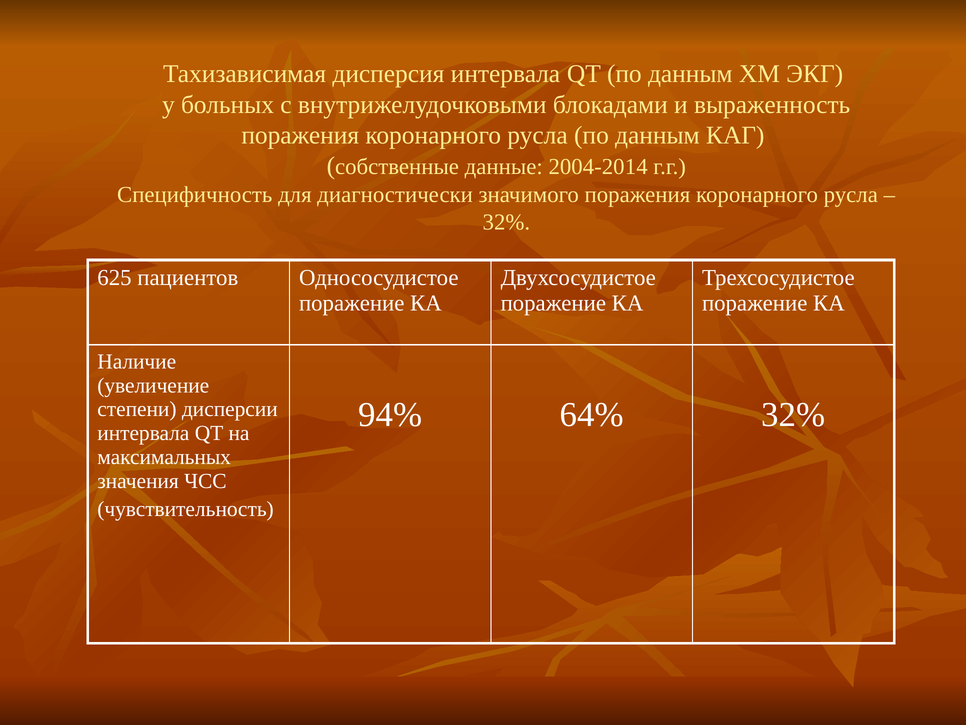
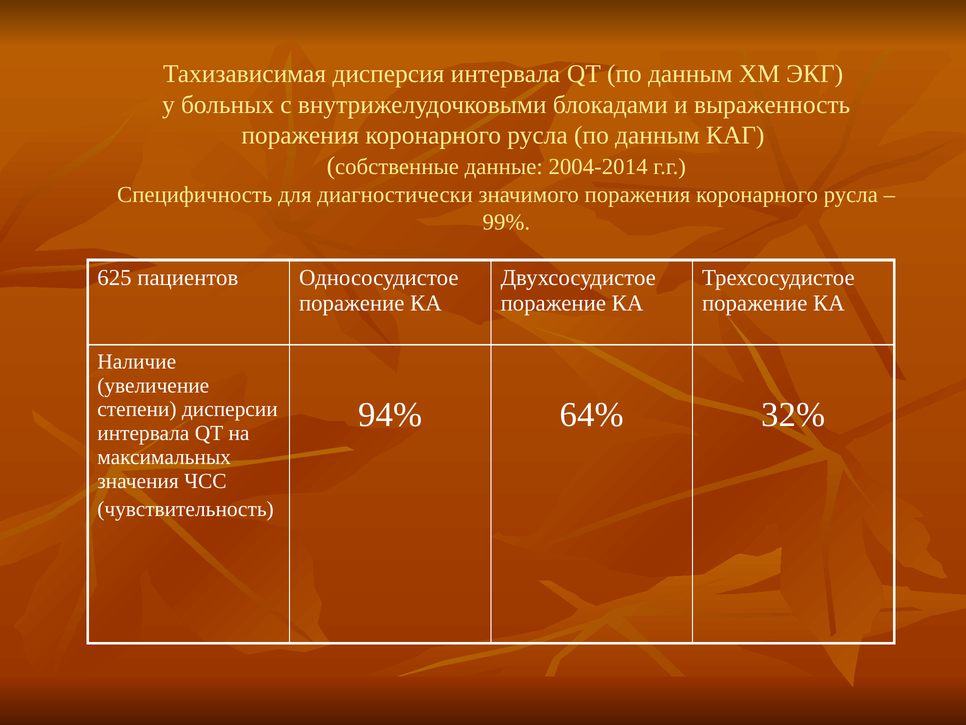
32%: 32% -> 99% (506, 222)
